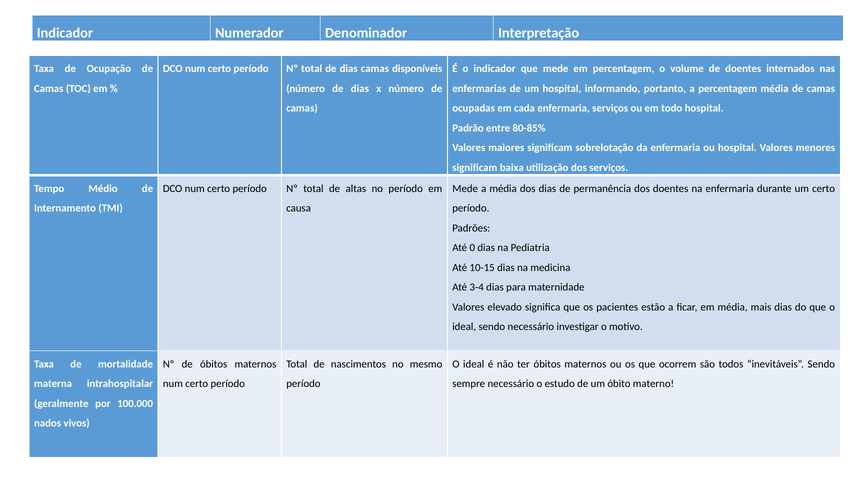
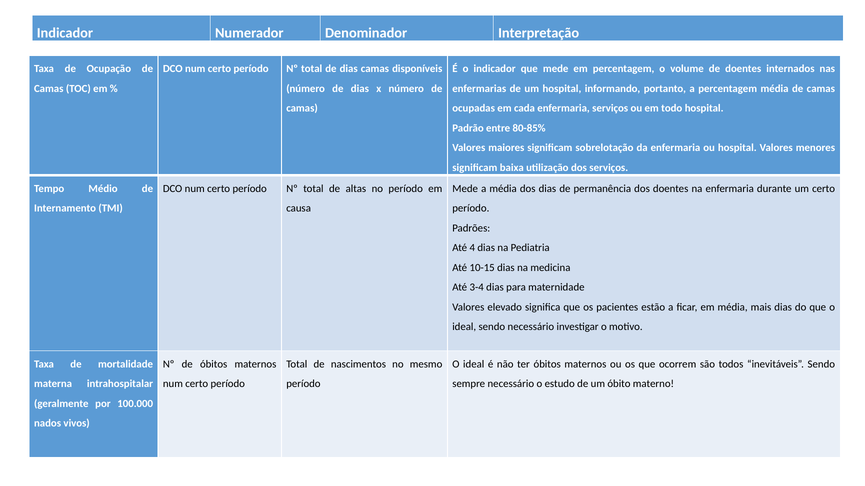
0: 0 -> 4 (472, 248)
